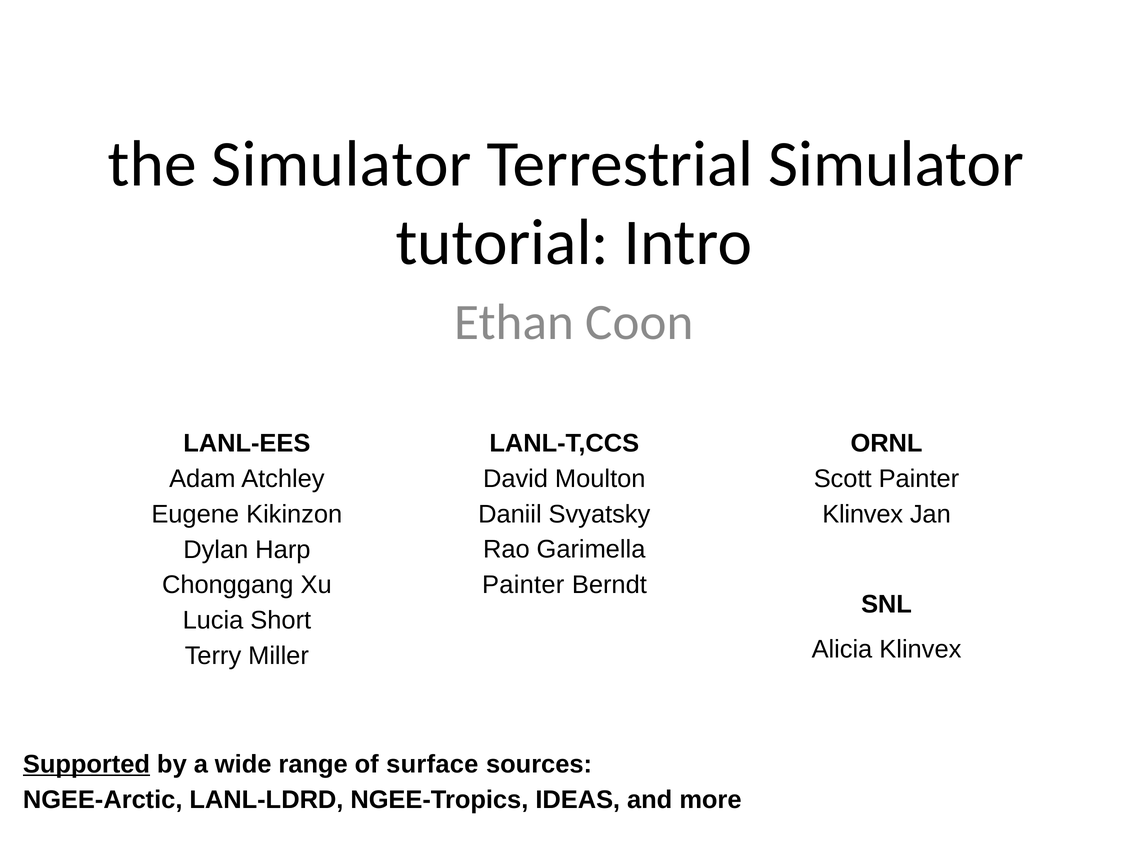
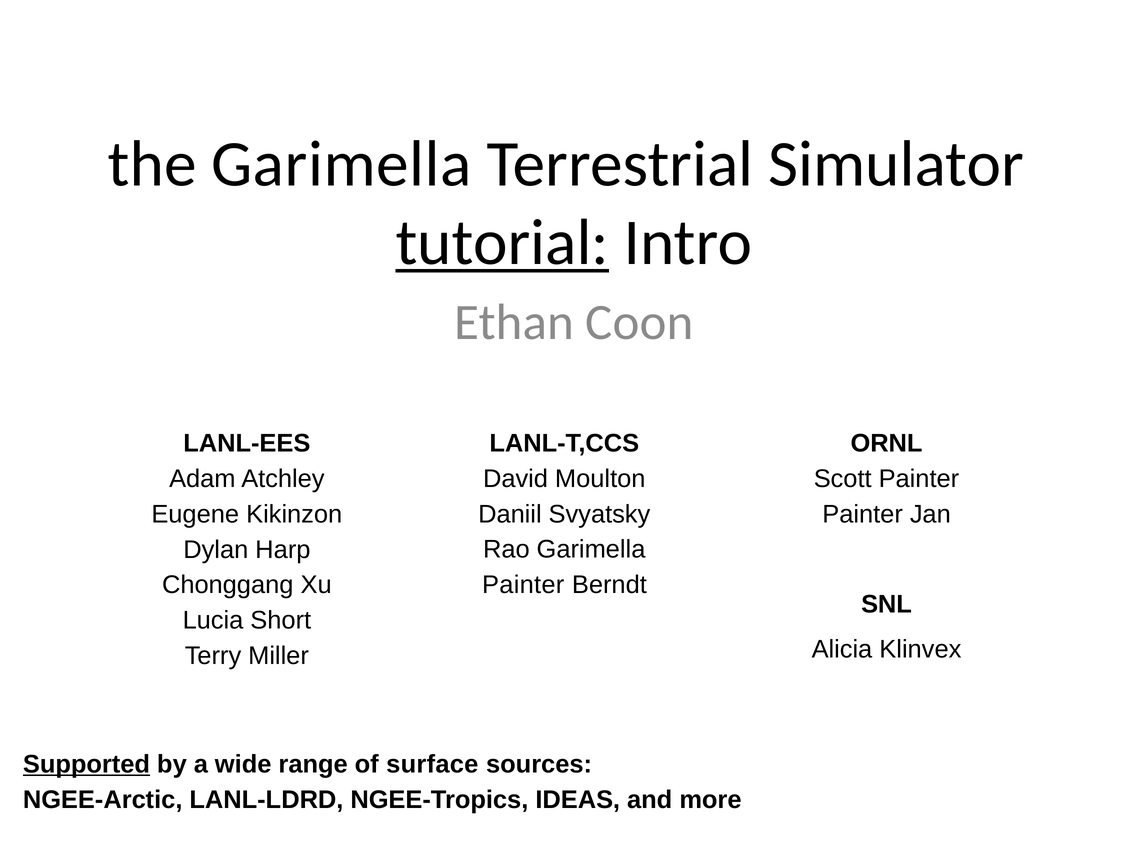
the Simulator: Simulator -> Garimella (341, 164)
tutorial underline: none -> present (502, 243)
Klinvex: Klinvex -> Painter (863, 514)
